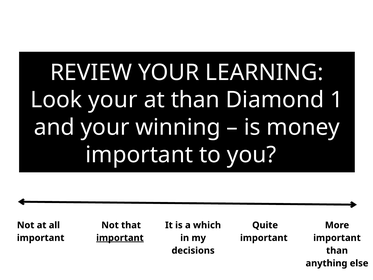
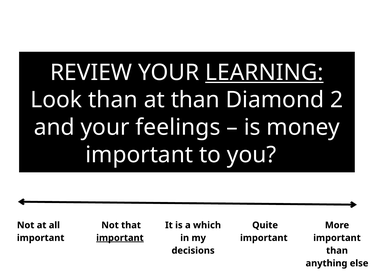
LEARNING underline: none -> present (264, 72)
Look your: your -> than (113, 100)
1: 1 -> 2 (337, 100)
winning: winning -> feelings (178, 127)
